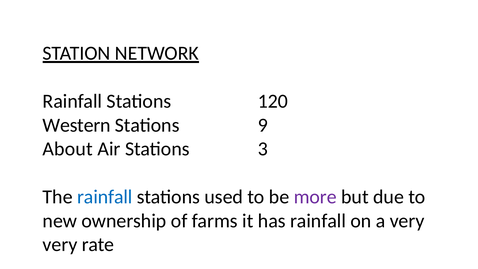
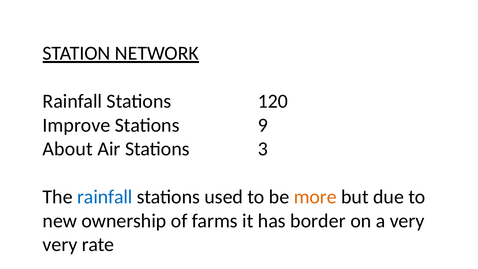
Western: Western -> Improve (76, 125)
more colour: purple -> orange (315, 197)
has rainfall: rainfall -> border (318, 221)
